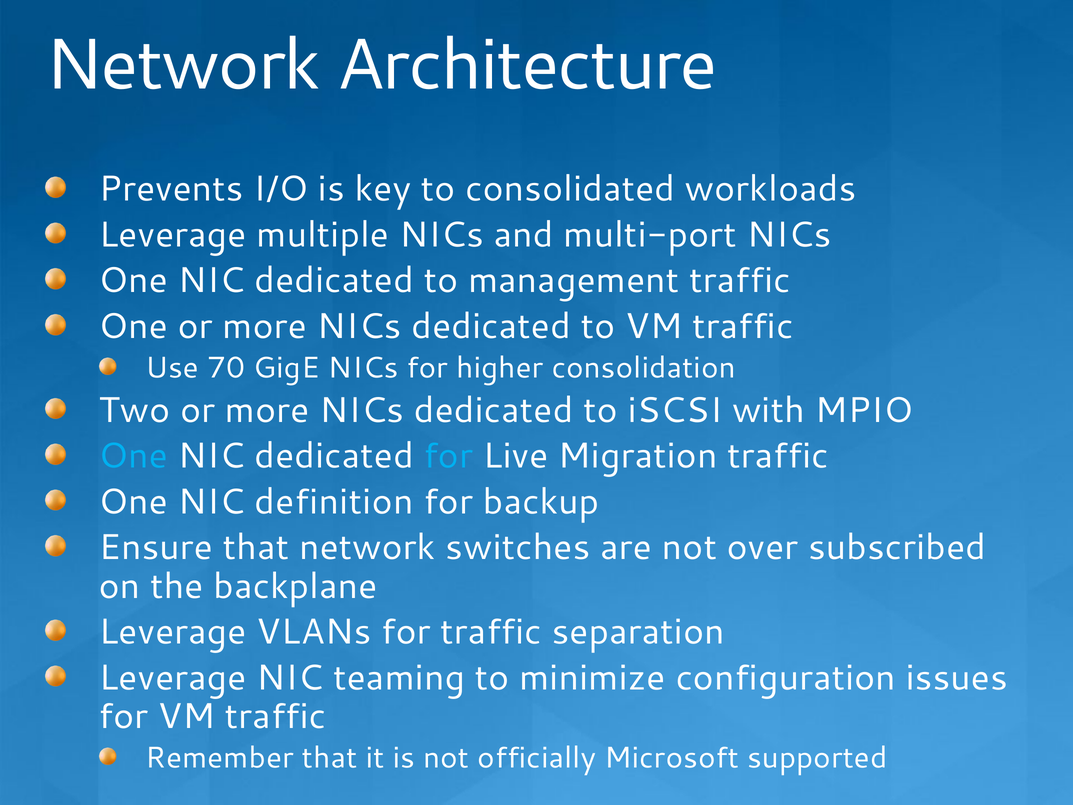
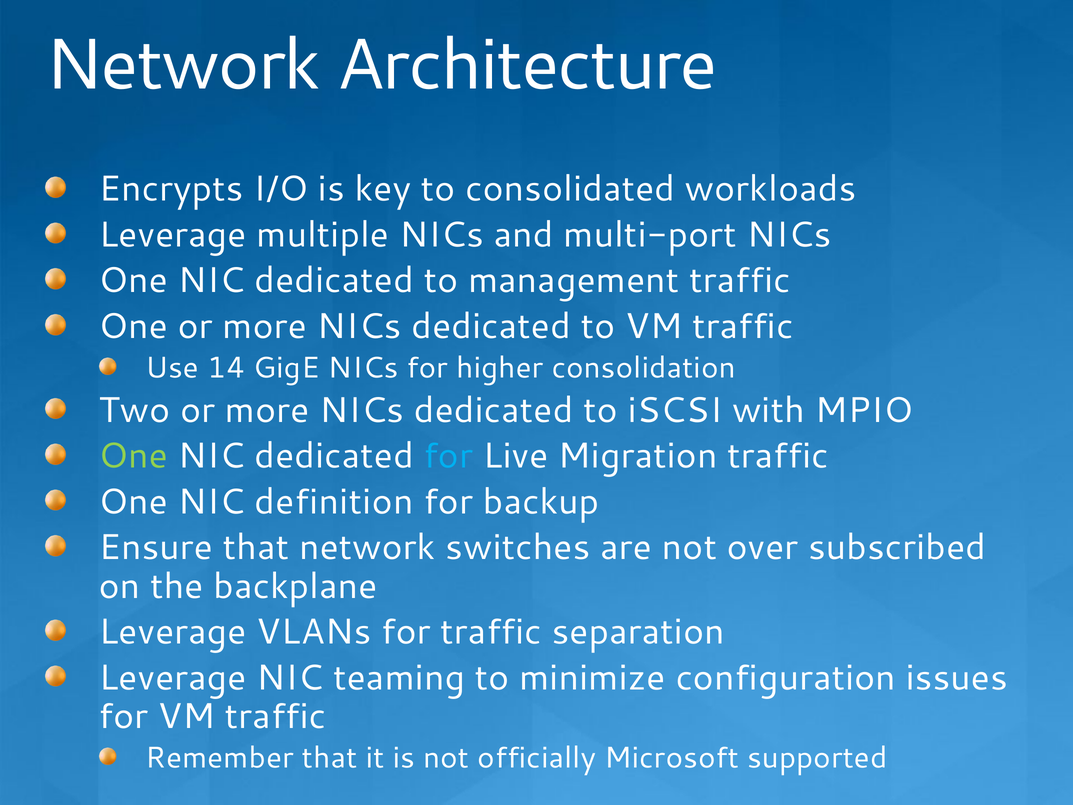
Prevents: Prevents -> Encrypts (171, 189)
70: 70 -> 14 (226, 368)
One colour: light blue -> light green (133, 456)
